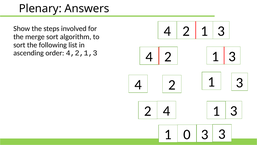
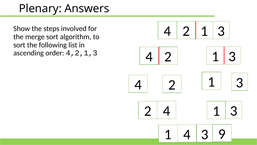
1 0: 0 -> 4 (187, 134)
3 3: 3 -> 9 (222, 134)
